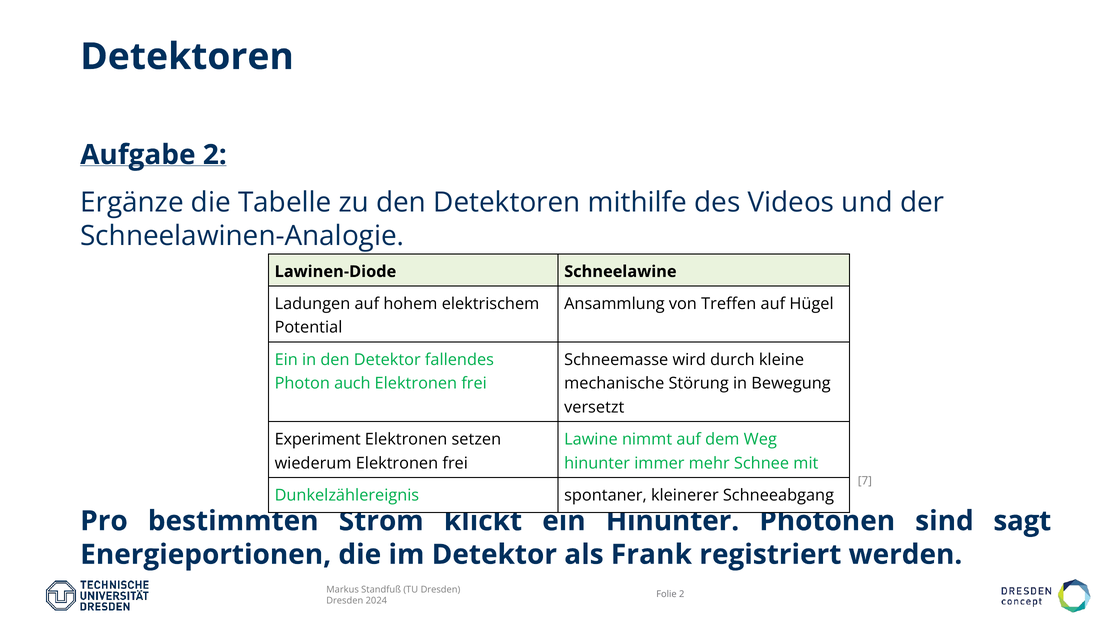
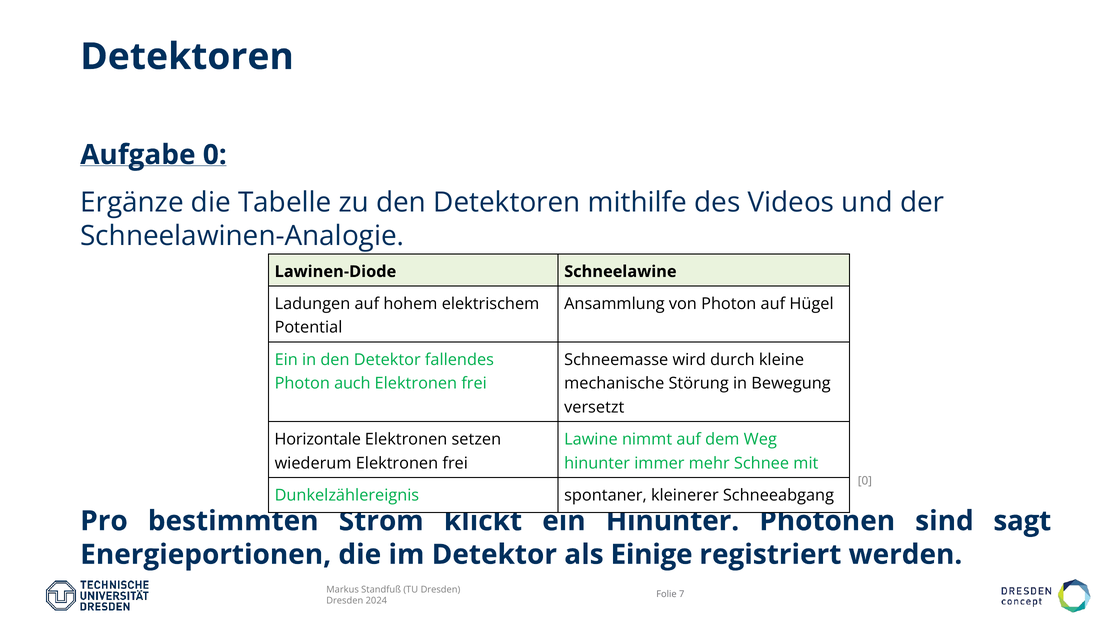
Aufgabe 2: 2 -> 0 (215, 155)
von Treffen: Treffen -> Photon (729, 304)
Experiment: Experiment -> Horizontale (318, 439)
7: 7 -> 0 (865, 481)
Frank: Frank -> Einige (652, 554)
2: 2 -> 7 (682, 594)
